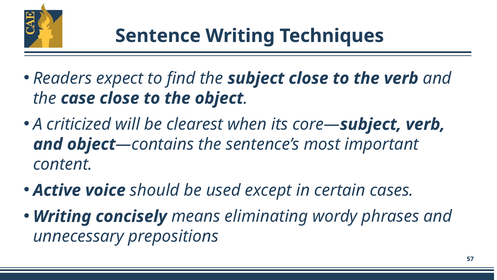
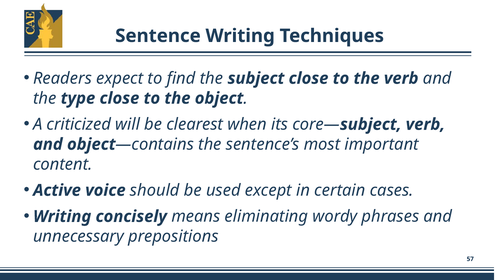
case: case -> type (78, 98)
